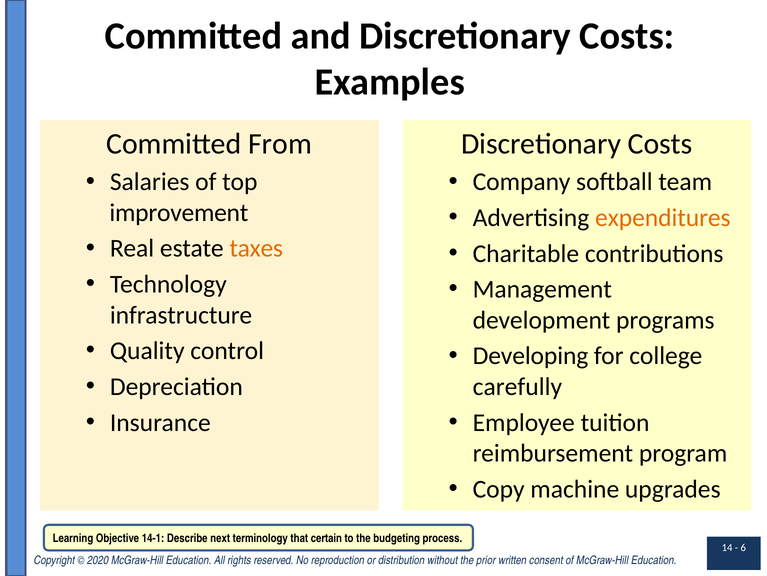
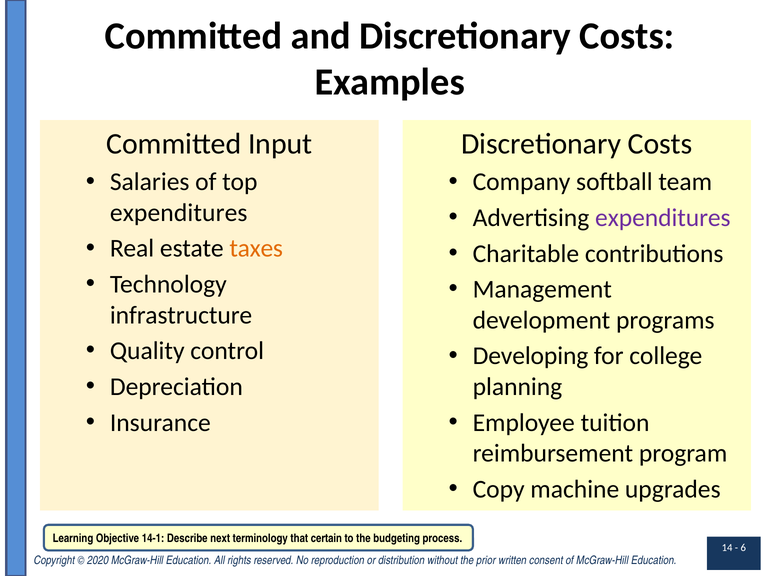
From: From -> Input (280, 144)
improvement: improvement -> expenditures (179, 212)
expenditures colour: orange -> purple (663, 218)
carefully: carefully -> planning (517, 386)
